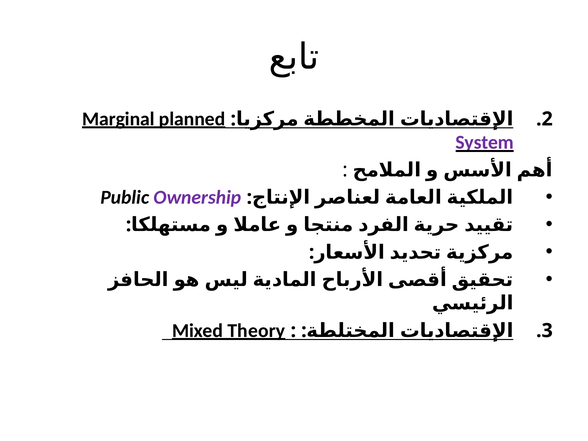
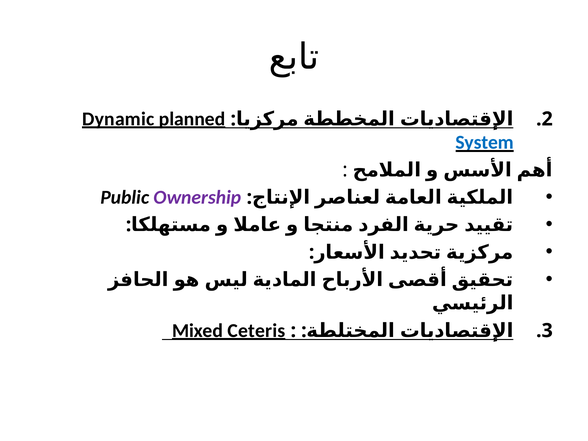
Marginal: Marginal -> Dynamic (118, 119)
System colour: purple -> blue (485, 142)
Theory: Theory -> Ceteris (256, 331)
